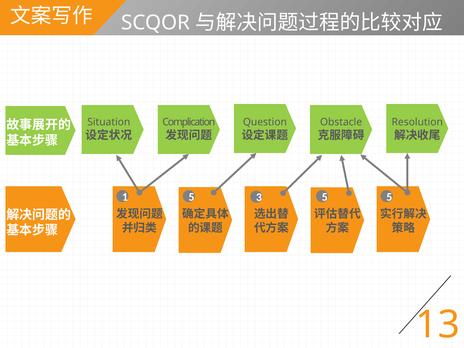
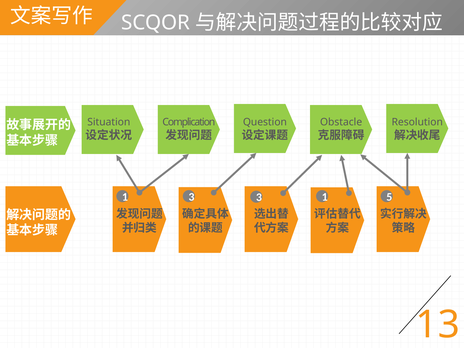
1 5: 5 -> 3 (191, 197)
3 5: 5 -> 1 (325, 197)
